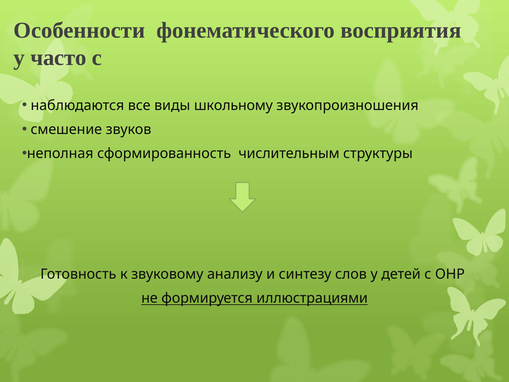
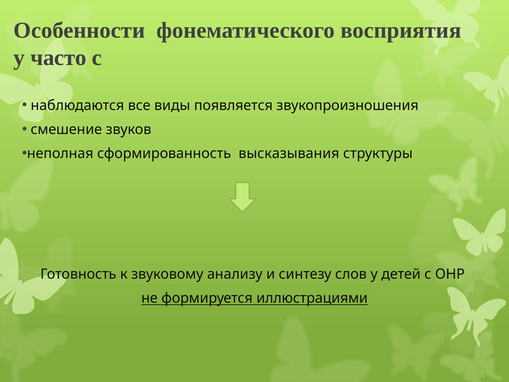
школьному: школьному -> появляется (233, 105)
числительным: числительным -> высказывания (289, 154)
